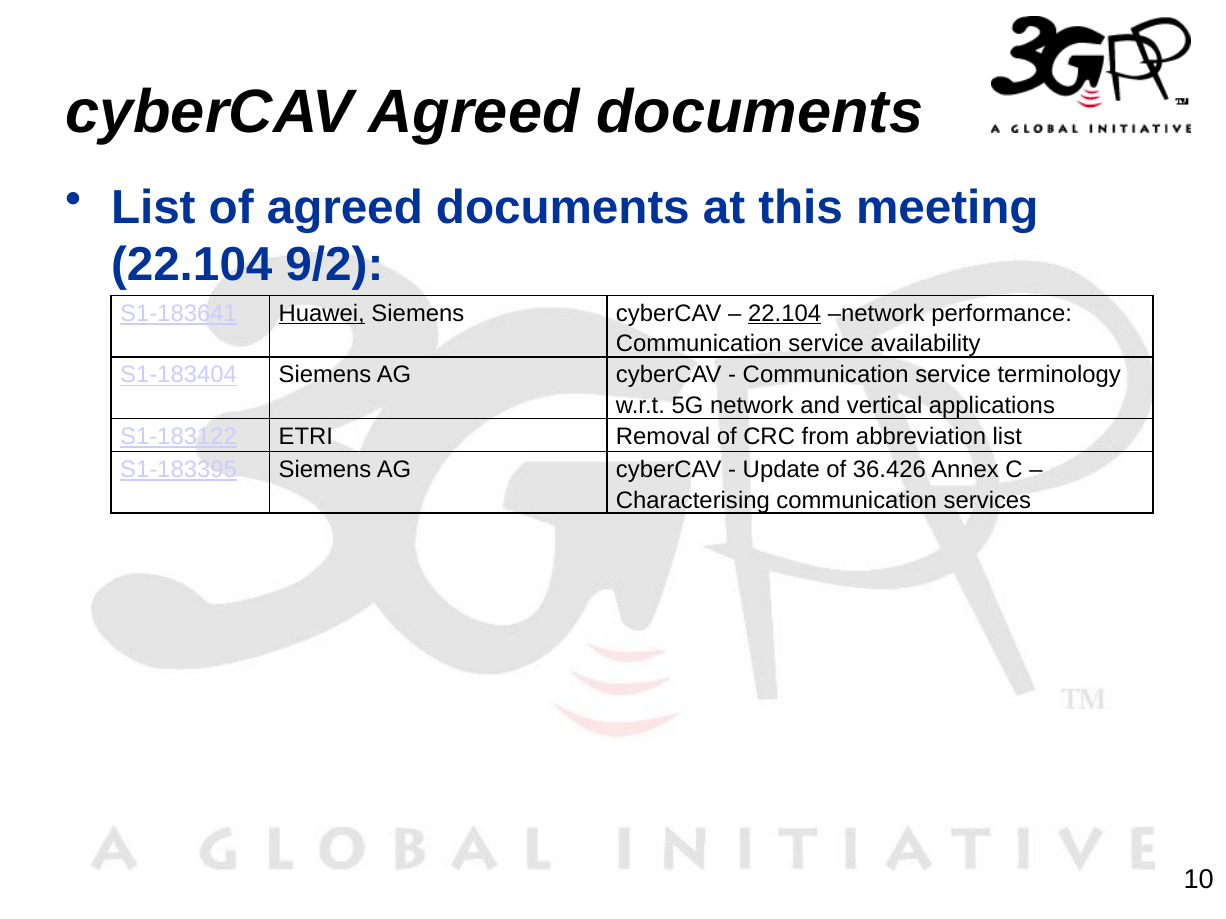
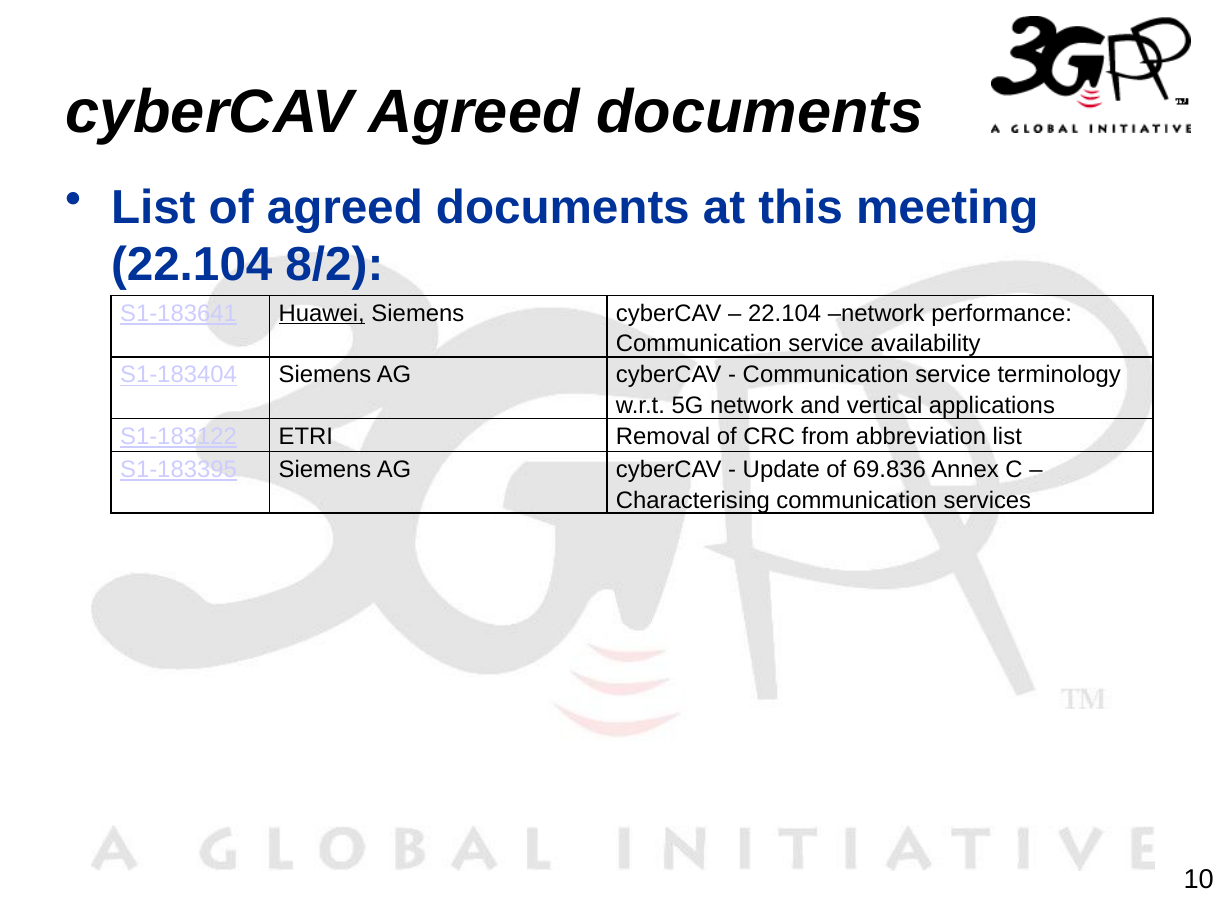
9/2: 9/2 -> 8/2 (334, 265)
22.104 underline: present -> none (785, 313)
36.426: 36.426 -> 69.836 (889, 470)
